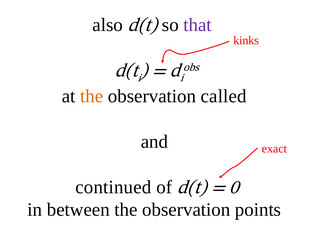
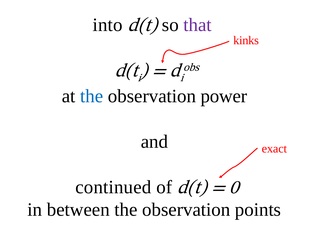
also: also -> into (108, 25)
the colour: orange -> blue (92, 96)
called: called -> power (224, 96)
